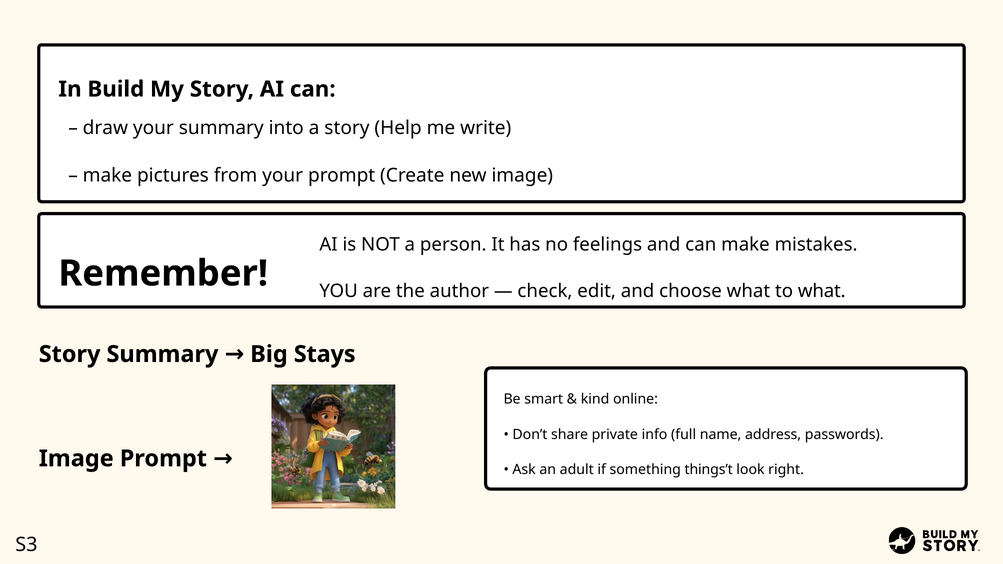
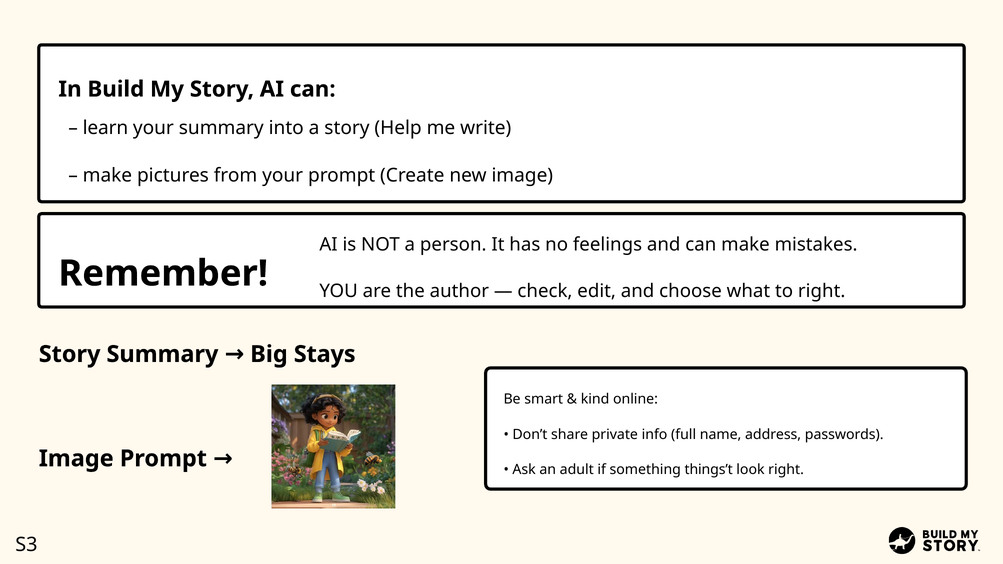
draw: draw -> learn (105, 128)
to what: what -> right (822, 291)
